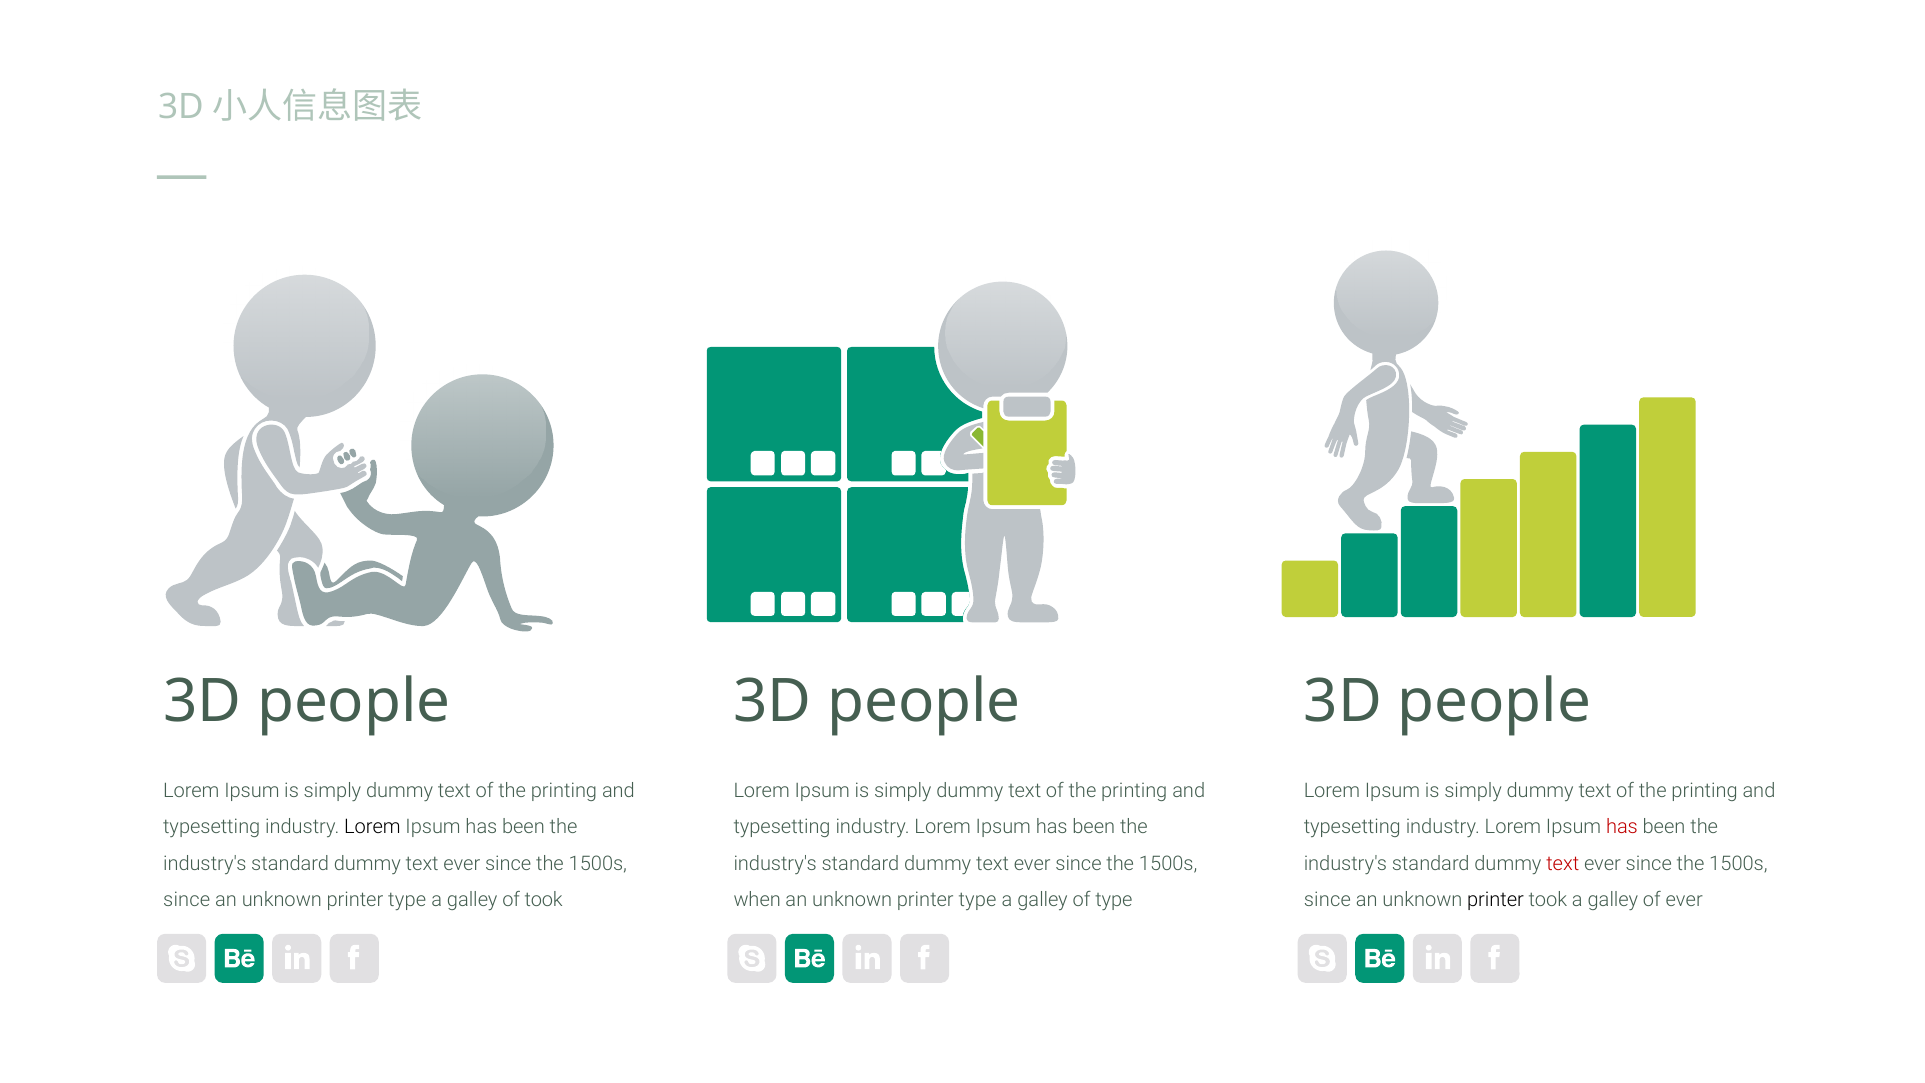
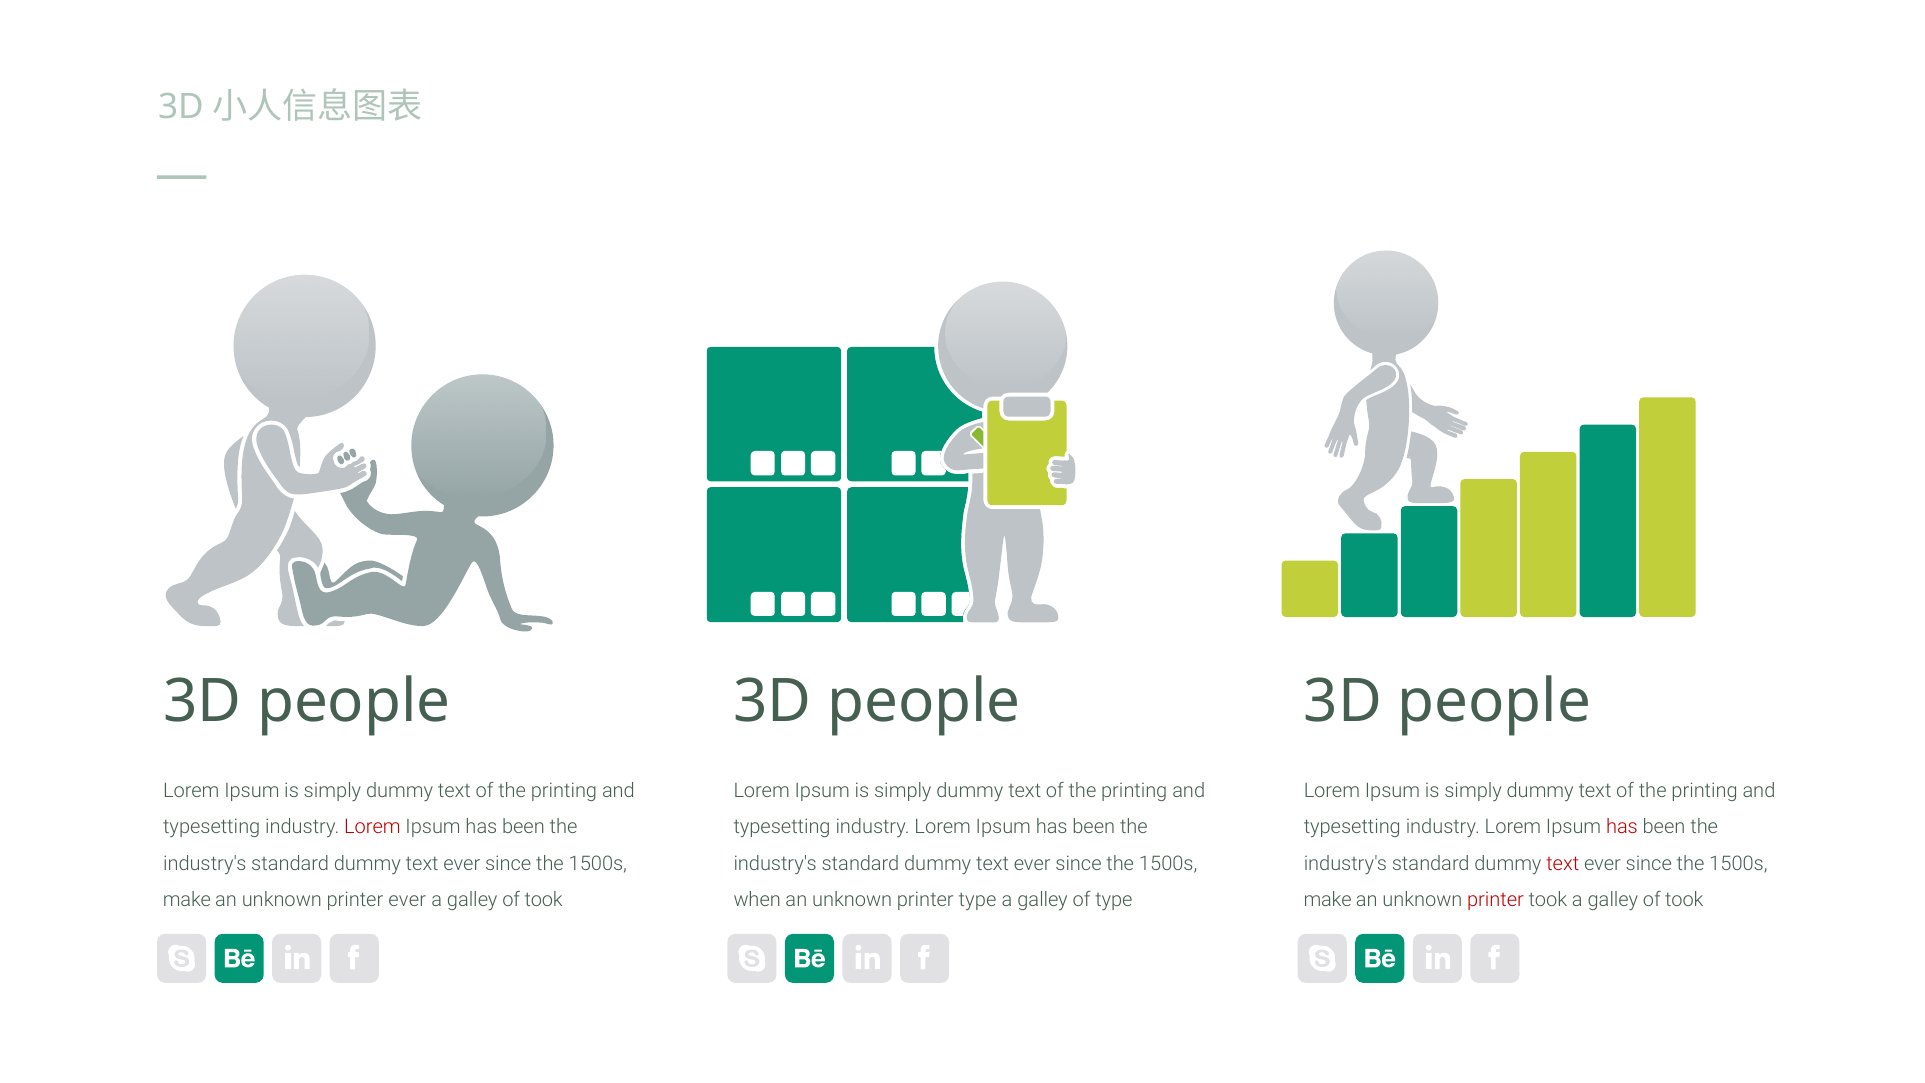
Lorem colour: black -> red (372, 827)
since: since -> make (187, 899)
type: type -> ever (407, 899)
since: since -> make (1328, 899)
printer colour: black -> red (1496, 899)
ever: ever -> took (1684, 899)
